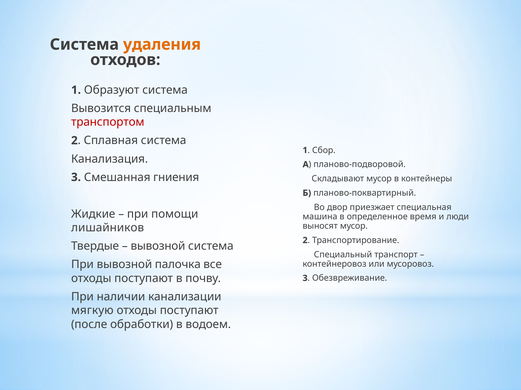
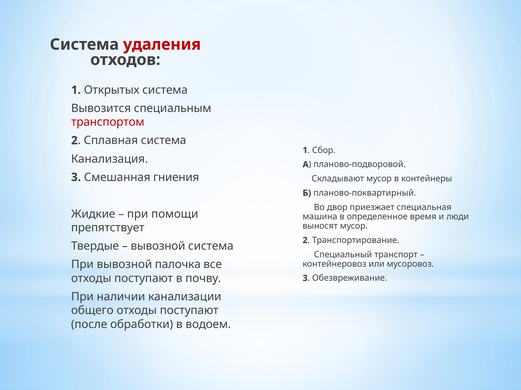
удаления colour: orange -> red (162, 45)
Образуют: Образуют -> Открытых (112, 90)
лишайников: лишайников -> препятствует (108, 228)
мягкую: мягкую -> общего (92, 311)
